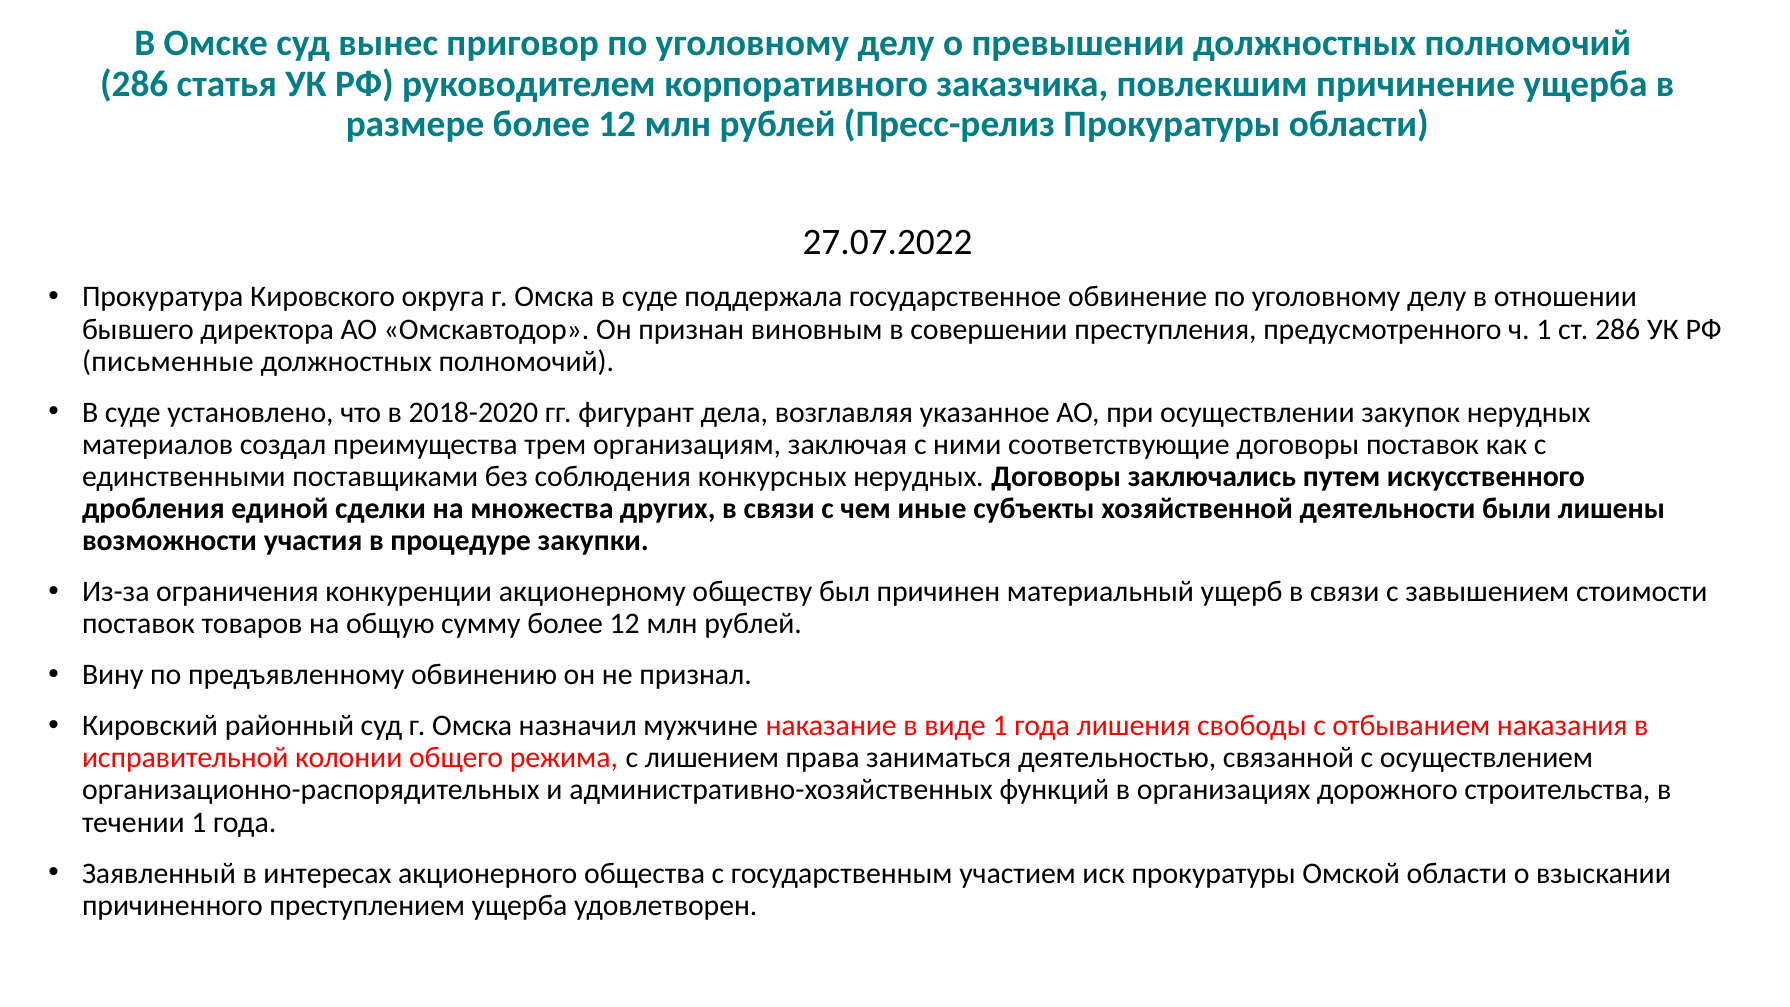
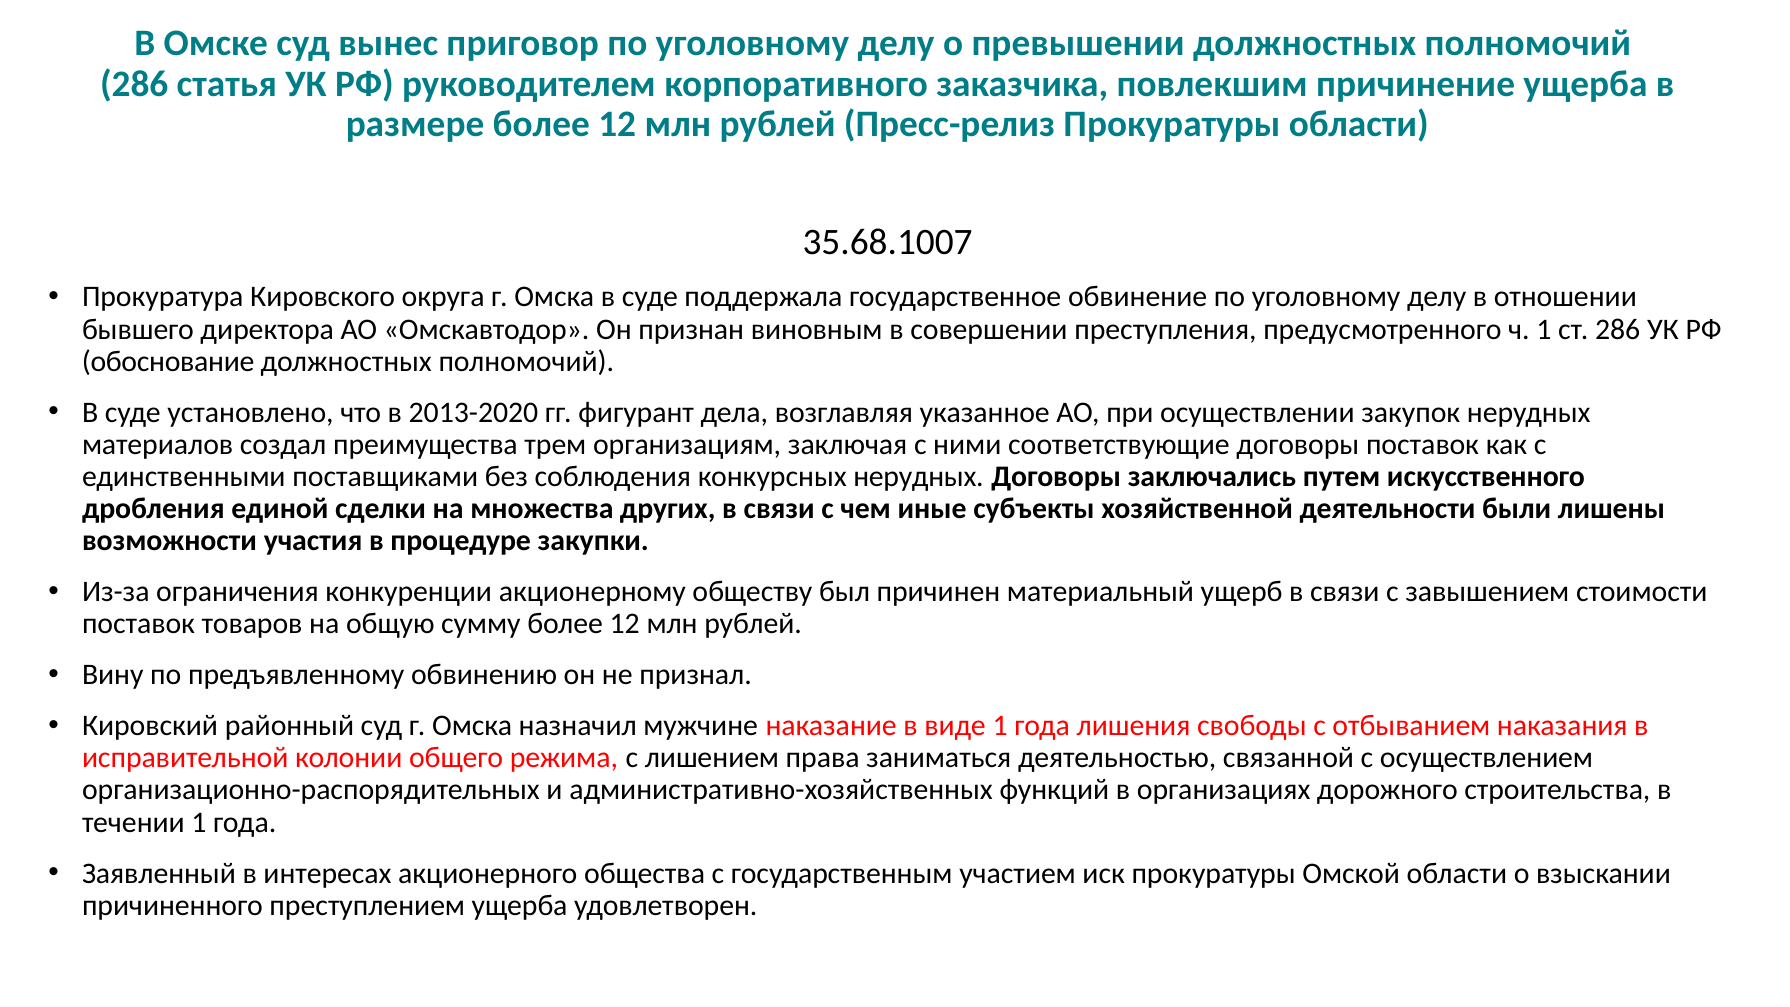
27.07.2022: 27.07.2022 -> 35.68.1007 (888, 242)
письменные: письменные -> обоснование (168, 361)
2018-2020: 2018-2020 -> 2013-2020 (473, 412)
